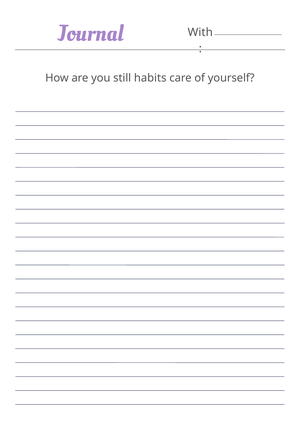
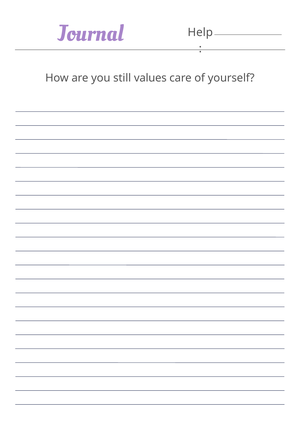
With: With -> Help (200, 32)
habits: habits -> values (150, 78)
